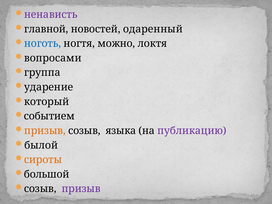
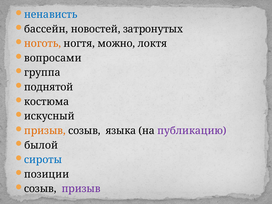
ненависть colour: purple -> blue (51, 15)
главной: главной -> бассейн (46, 29)
одаренный: одаренный -> затронутых (153, 29)
ноготь colour: blue -> orange (43, 44)
ударение: ударение -> поднятой (49, 87)
который: который -> костюма (47, 102)
событием: событием -> искусный (49, 116)
сироты colour: orange -> blue (43, 160)
большой: большой -> позиции (47, 174)
